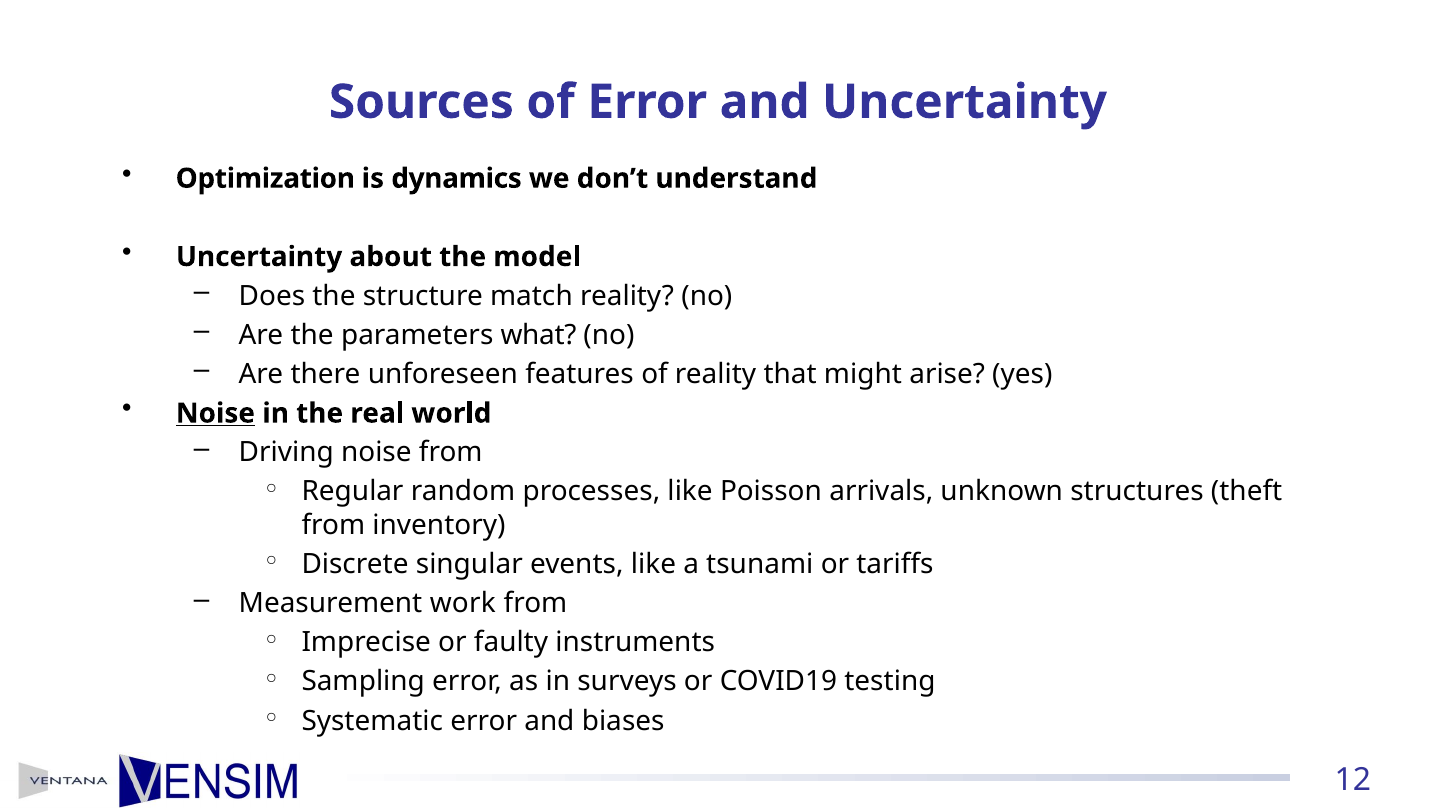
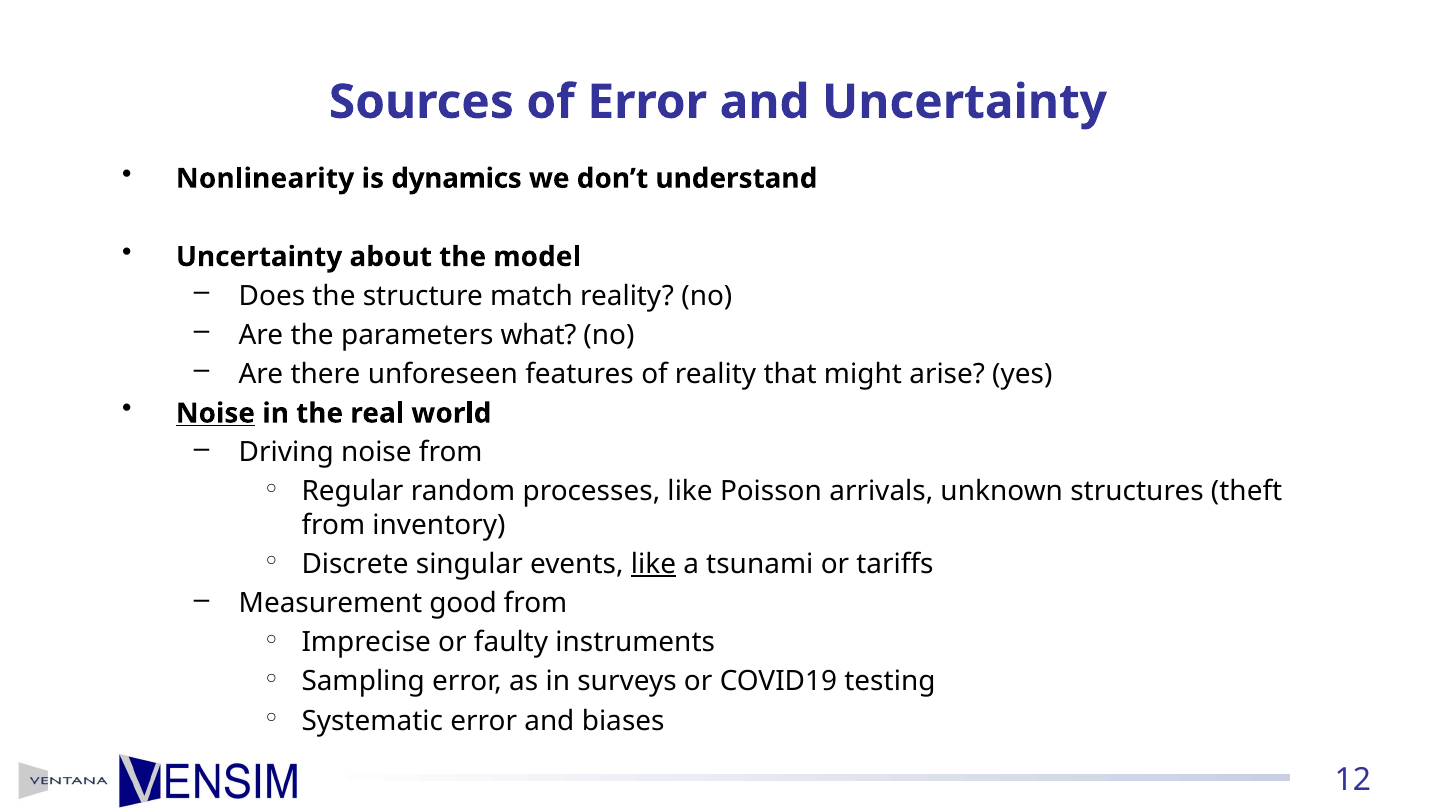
Optimization: Optimization -> Nonlinearity (265, 178)
like underline: none -> present (653, 564)
work: work -> good (463, 603)
